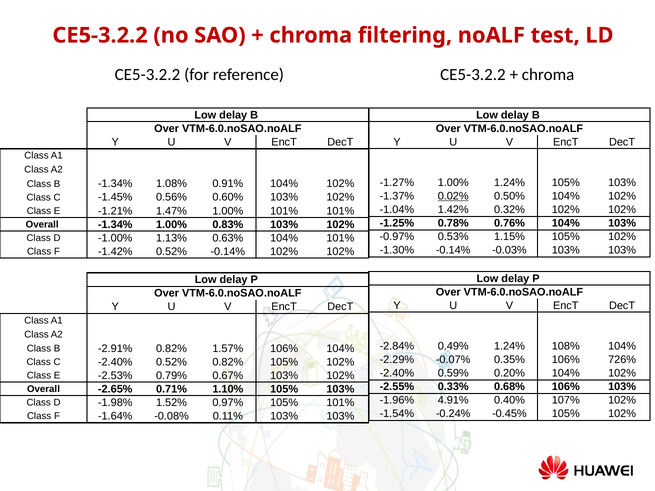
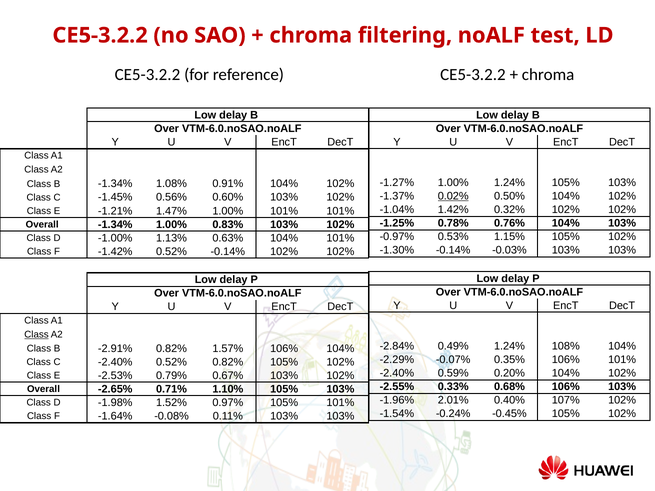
Class underline: none -> present (36, 335)
106% 726%: 726% -> 101% (622, 360)
4.91%: 4.91% -> 2.01% (453, 401)
